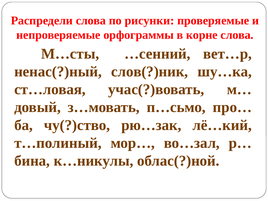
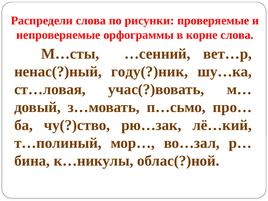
слов(?)ник: слов(?)ник -> году(?)ник (150, 72)
